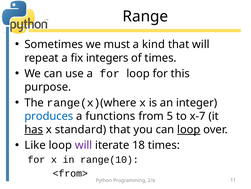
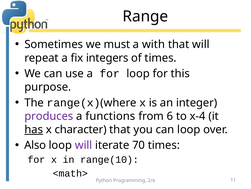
kind: kind -> with (153, 44)
produces colour: blue -> purple (49, 116)
5: 5 -> 6 (170, 116)
x-7: x-7 -> x-4 (198, 116)
standard: standard -> character (81, 129)
loop underline: present -> none (189, 129)
Like: Like -> Also (35, 145)
18: 18 -> 70 (139, 145)
<from>: <from> -> <math> (70, 173)
